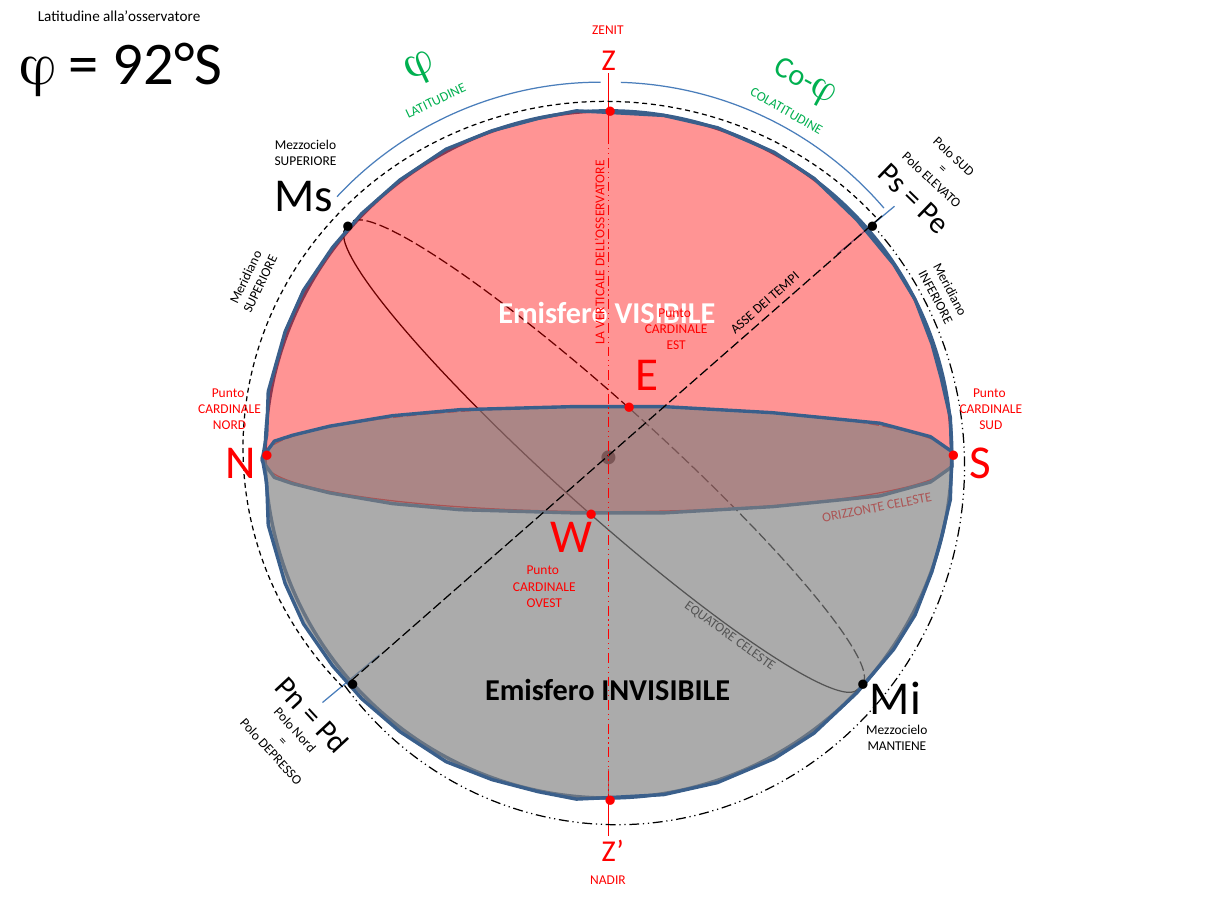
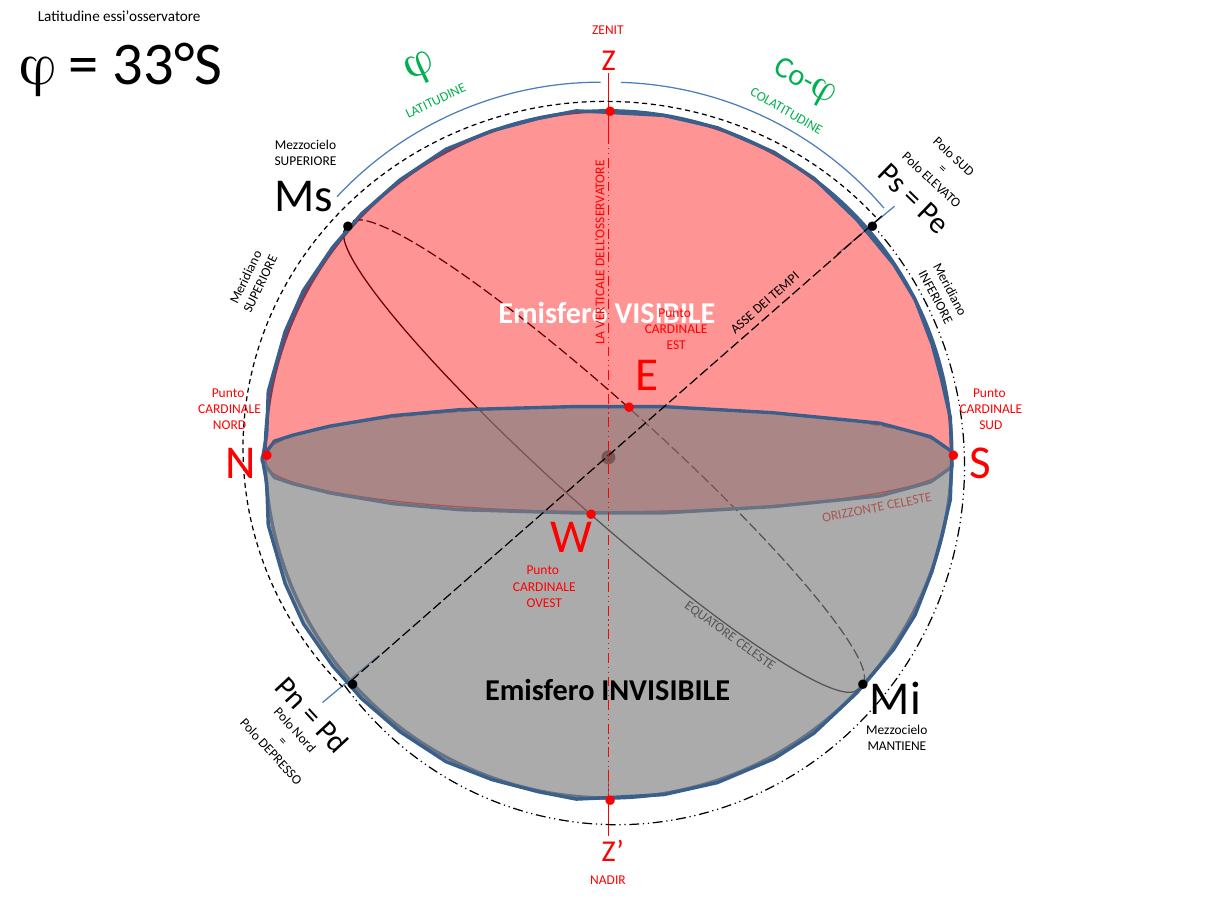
alla’osservatore: alla’osservatore -> essi’osservatore (152, 16)
92°S: 92°S -> 33°S (168, 65)
